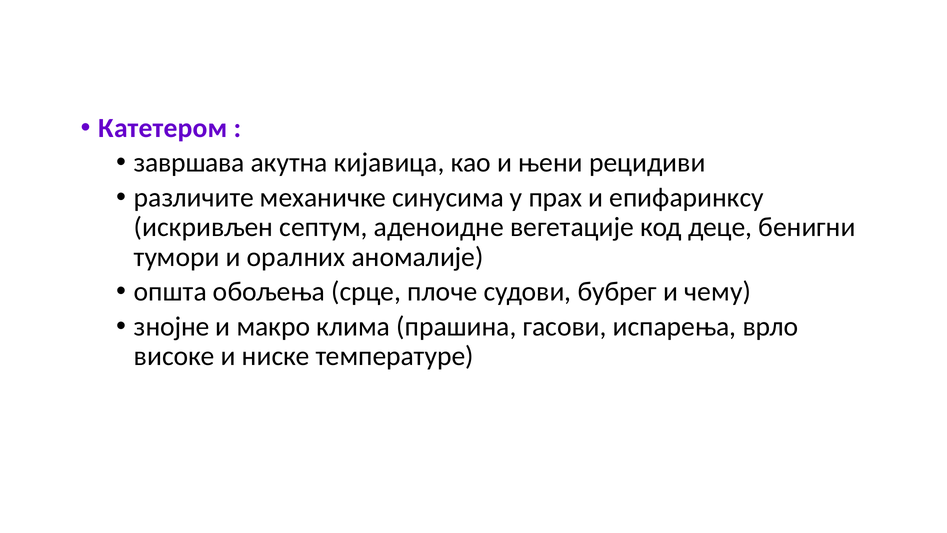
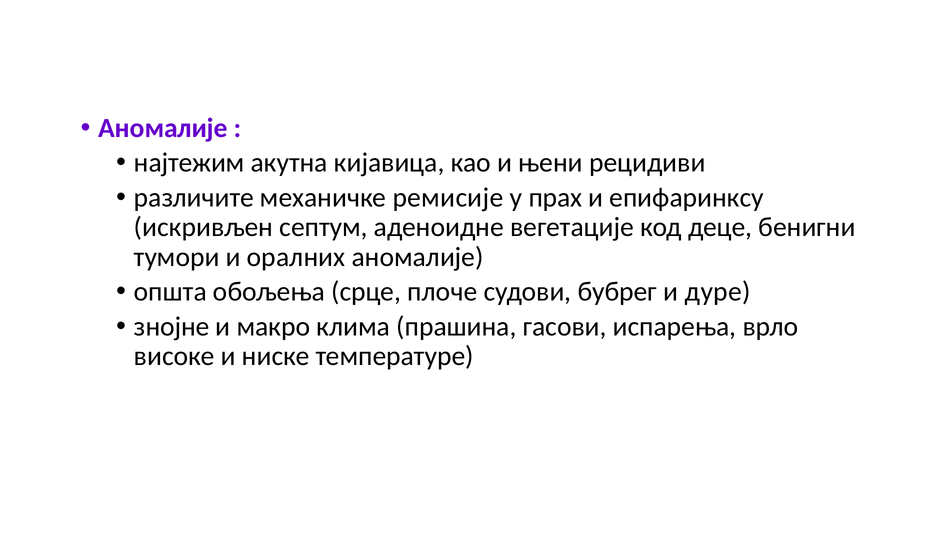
Катетером: Катетером -> Аномалије (163, 128)
завршава: завршава -> најтежим (189, 163)
синусима: синусима -> ремисије (448, 197)
чему: чему -> дуре (718, 292)
